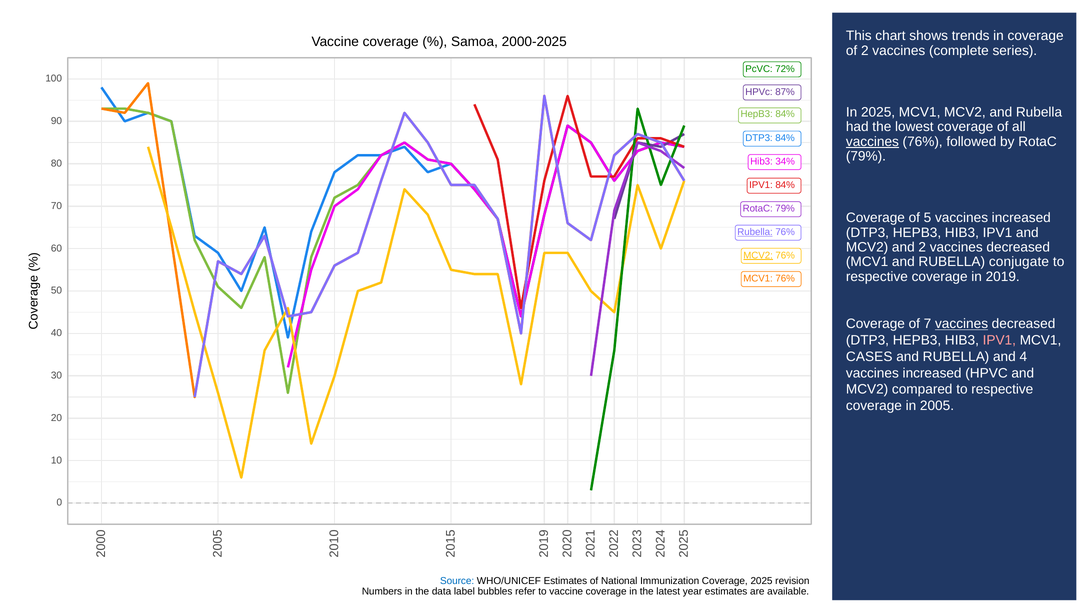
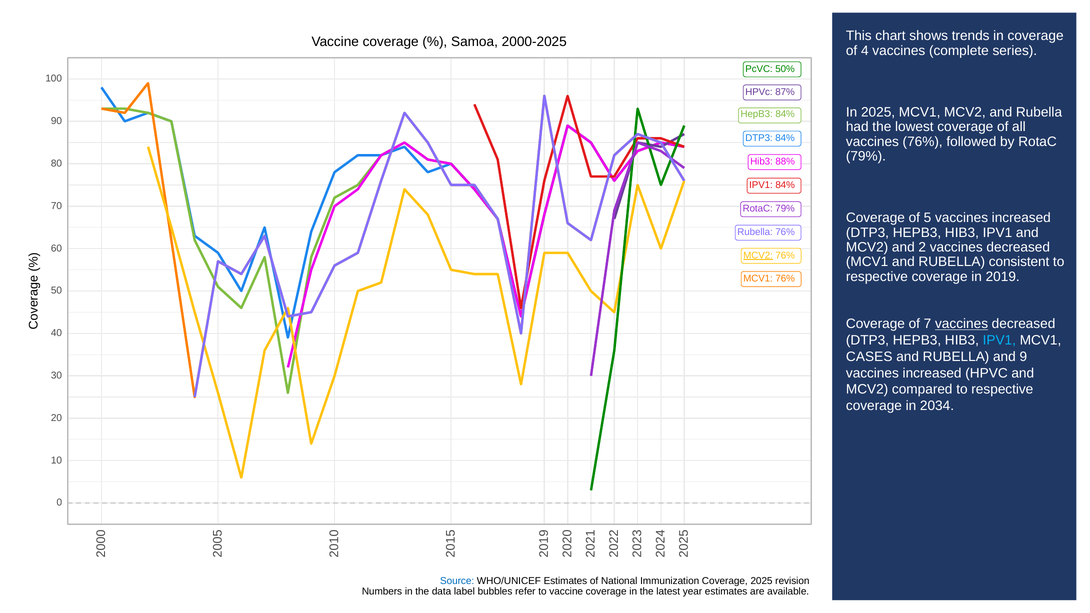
of 2: 2 -> 4 (865, 51)
72%: 72% -> 50% (785, 69)
vaccines underline: present -> none (872, 142)
34%: 34% -> 88% (785, 162)
Rubella underline: present -> none (755, 232)
conjugate: conjugate -> consistent (1019, 262)
IPV1 colour: pink -> light blue (999, 340)
and 4: 4 -> 9 (1023, 357)
2005: 2005 -> 2034 (937, 406)
